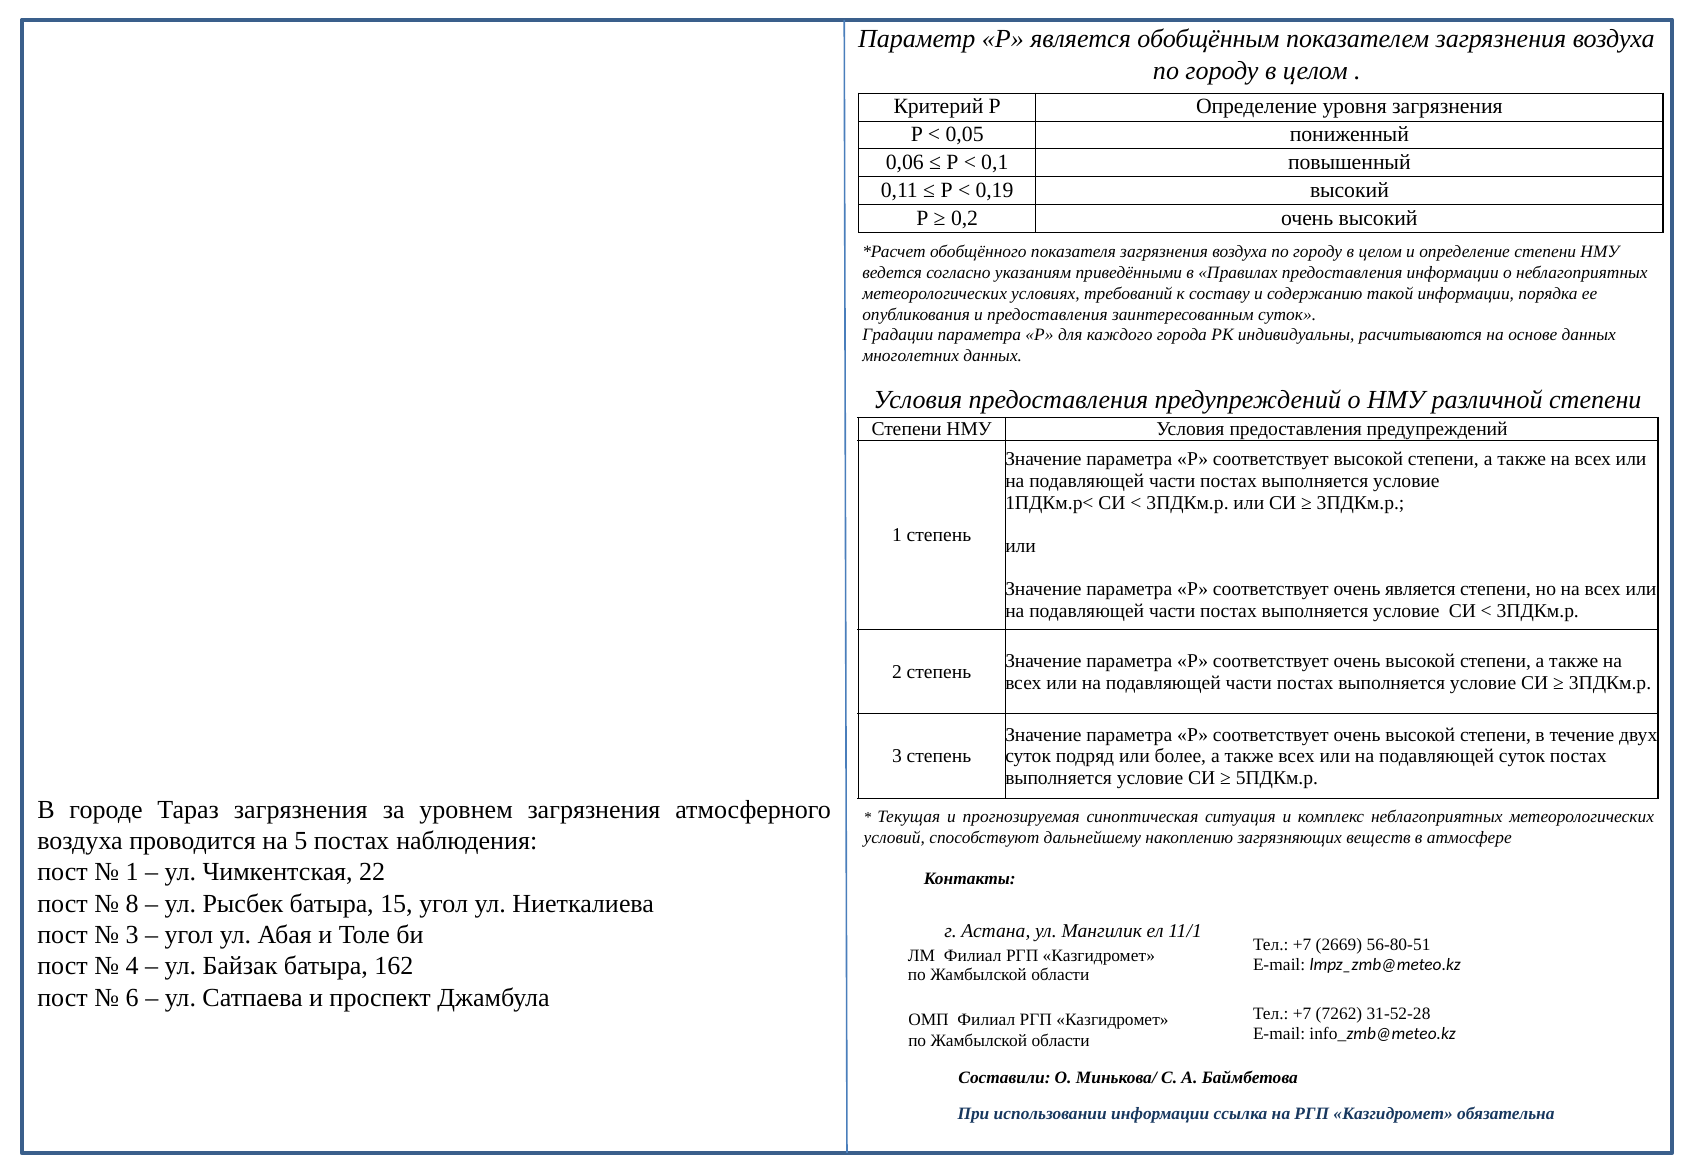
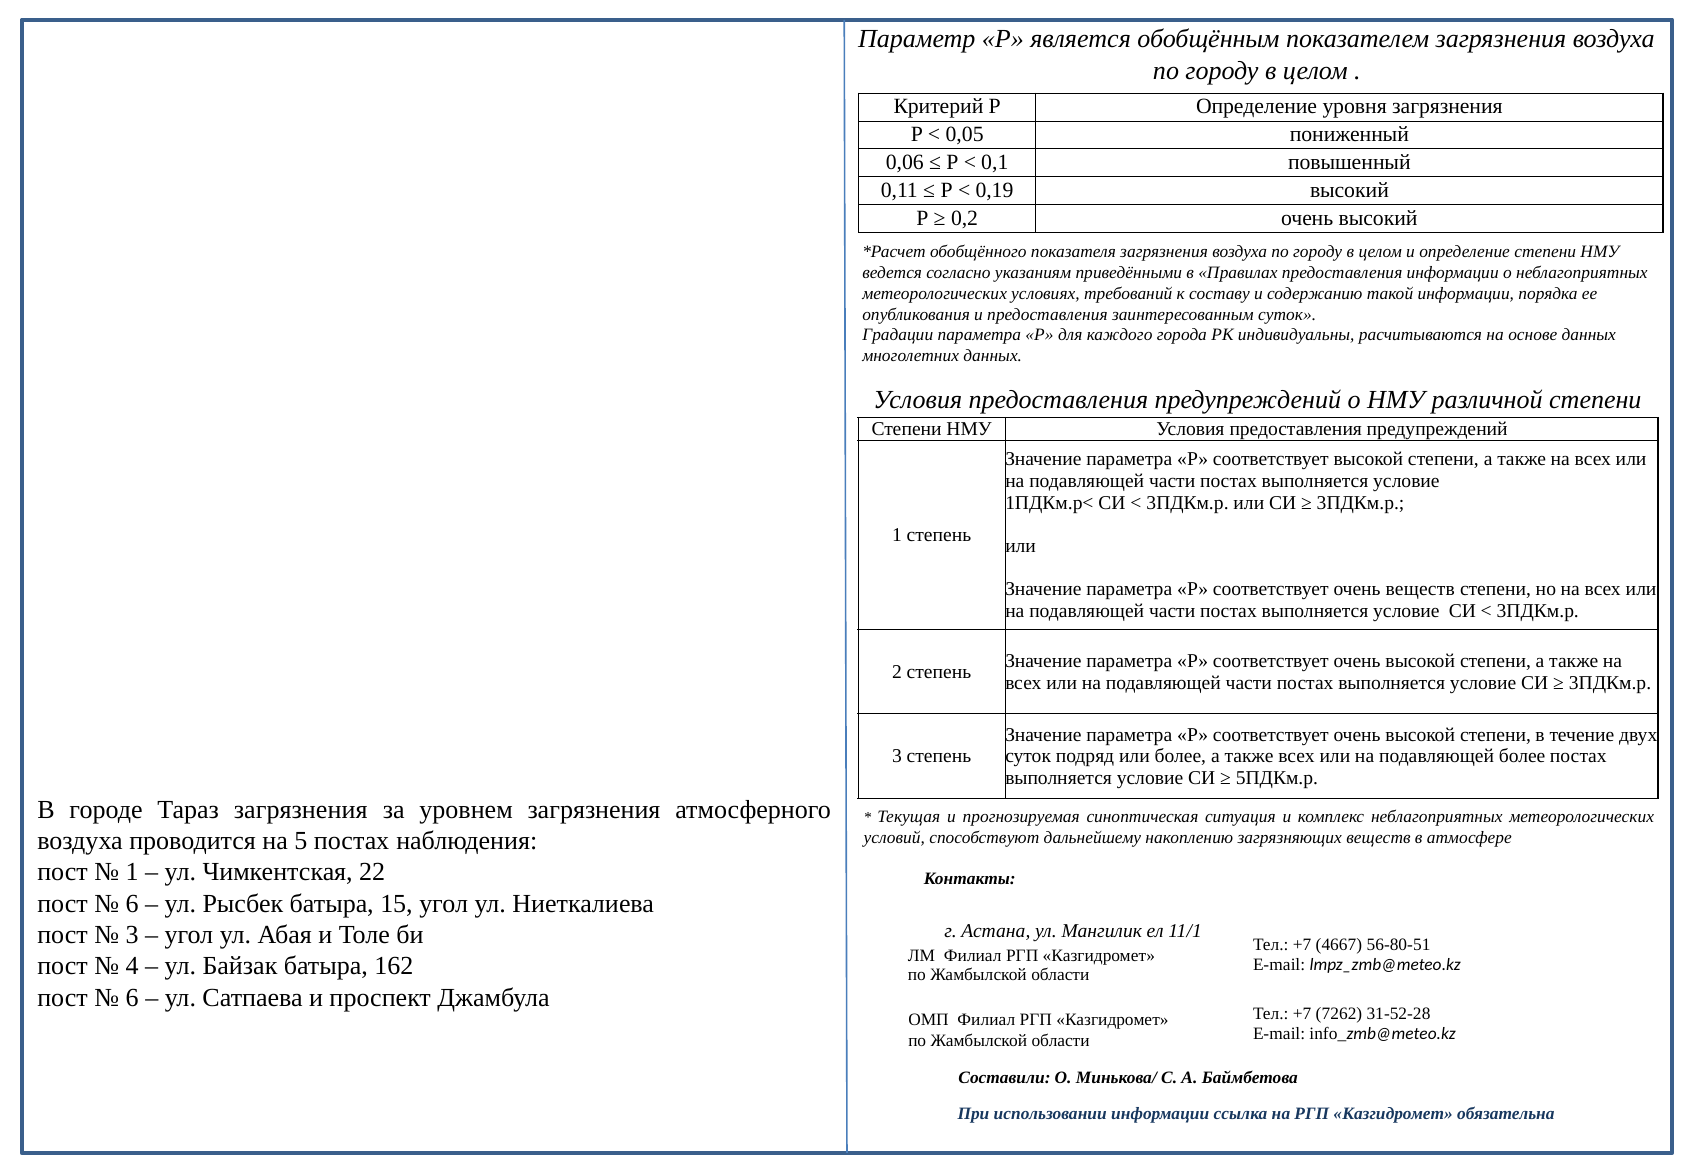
очень является: является -> веществ (1420, 589)
подавляющей суток: суток -> более (1522, 756)
8: 8 -> 6 (132, 903)
2669: 2669 -> 4667 (1339, 945)
